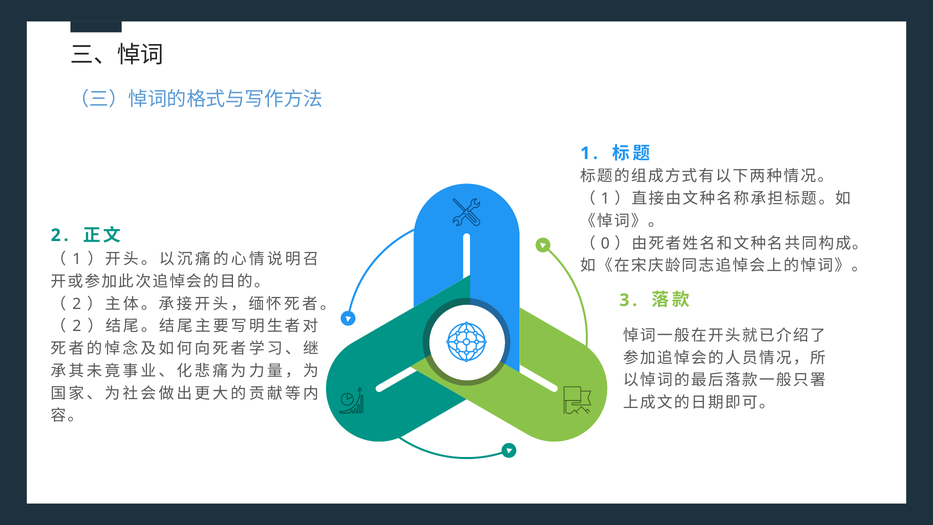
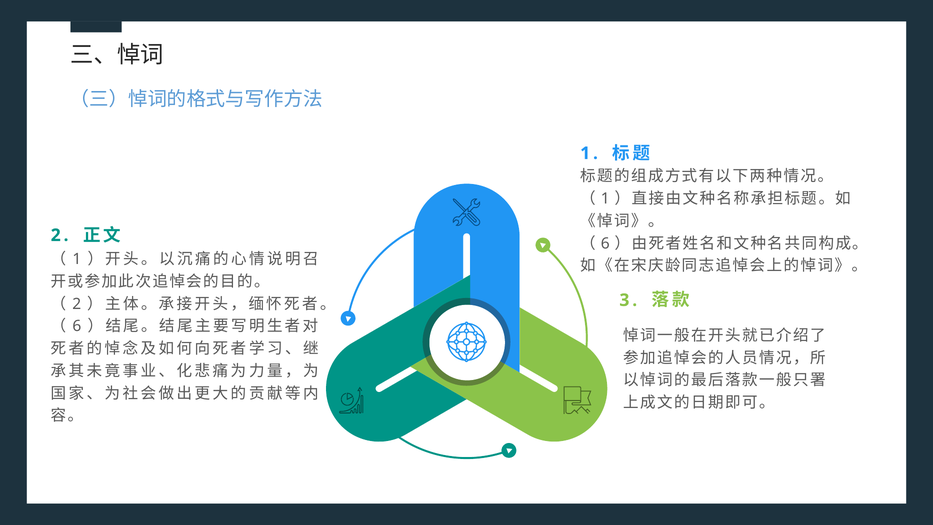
0: 0 -> 6 (605, 243)
2: 2 -> 6 (77, 326)
